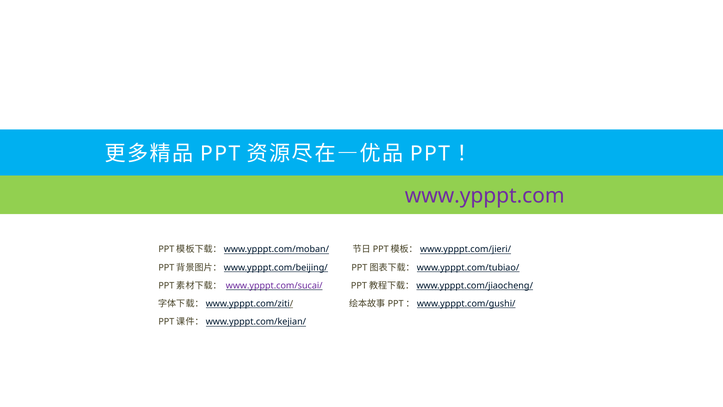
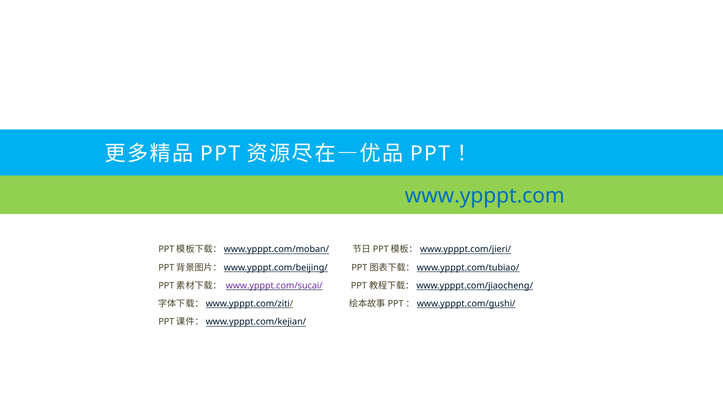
www.ypppt.com colour: purple -> blue (485, 196)
